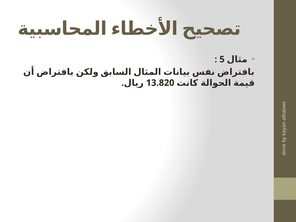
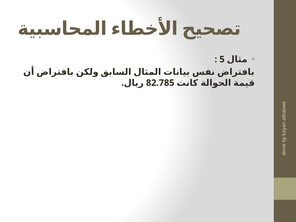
13.820: 13.820 -> 82.785 (160, 83)
